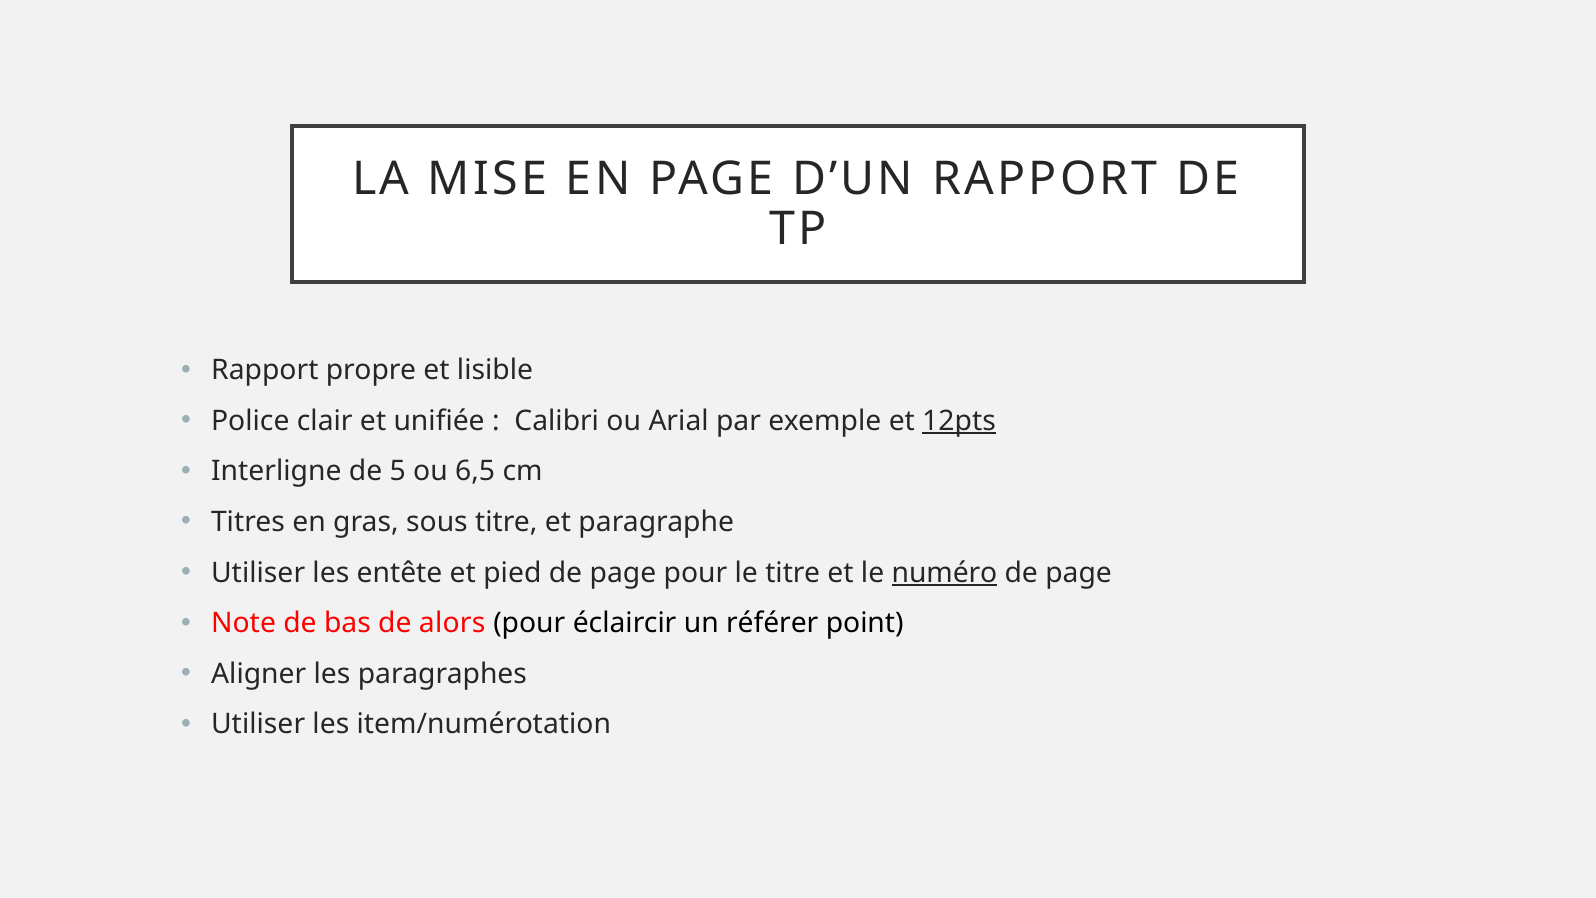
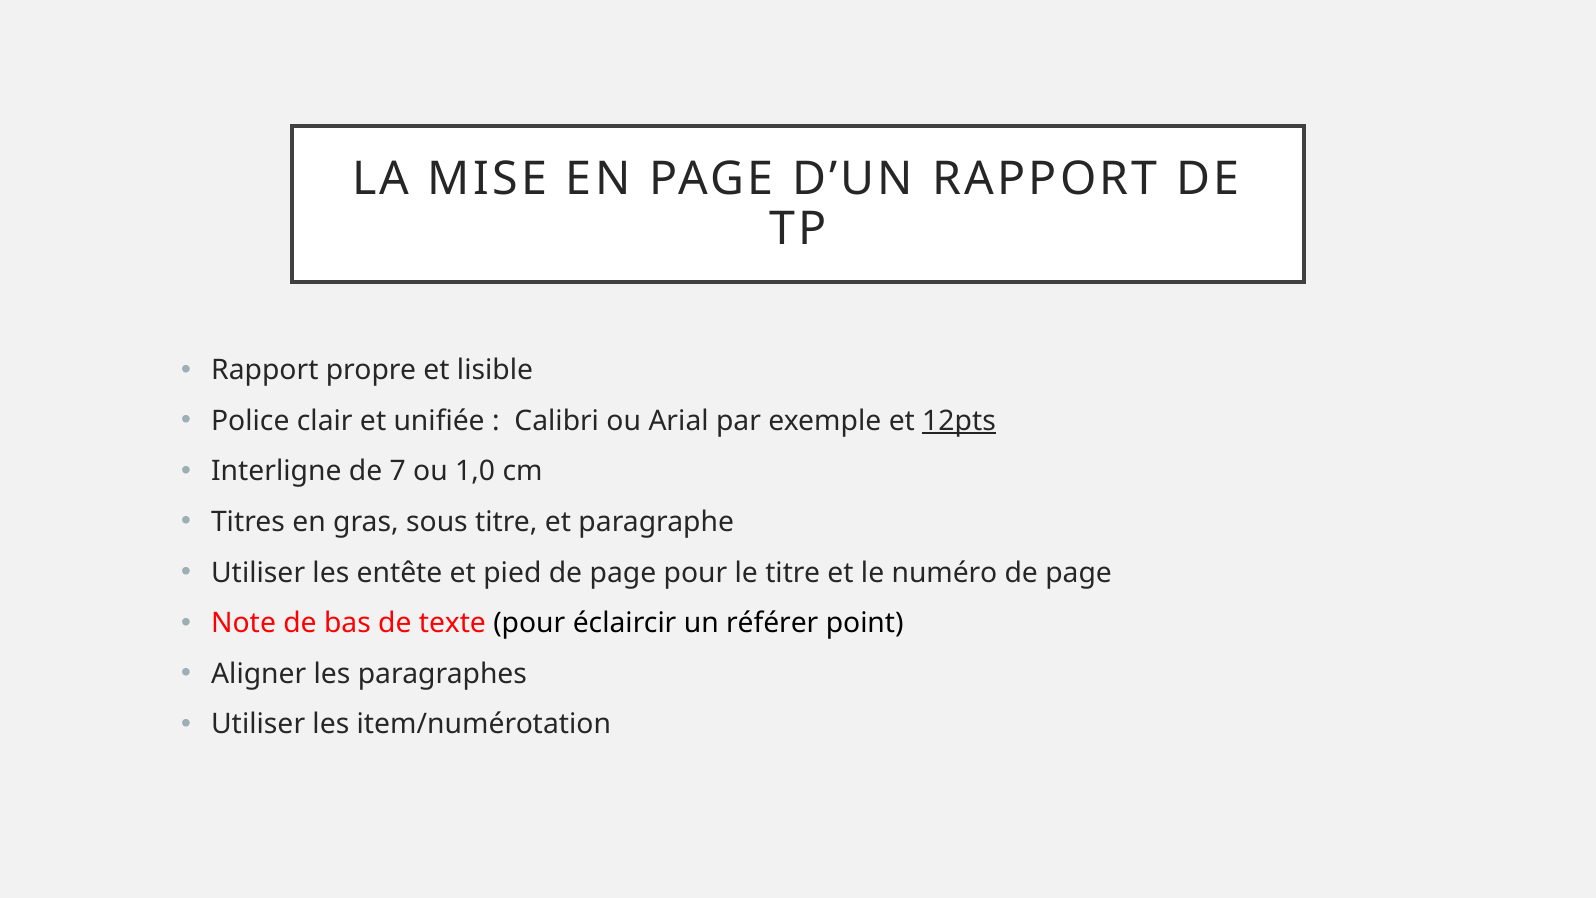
5: 5 -> 7 (398, 471)
6,5: 6,5 -> 1,0 (475, 471)
numéro underline: present -> none (944, 573)
alors: alors -> texte (452, 623)
